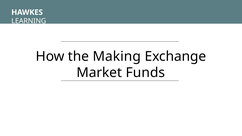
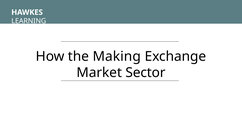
Funds: Funds -> Sector (145, 73)
